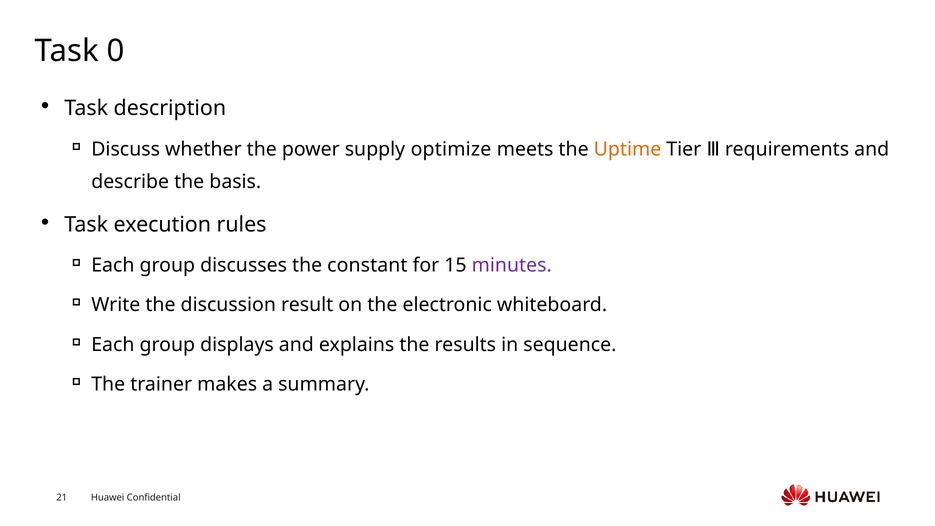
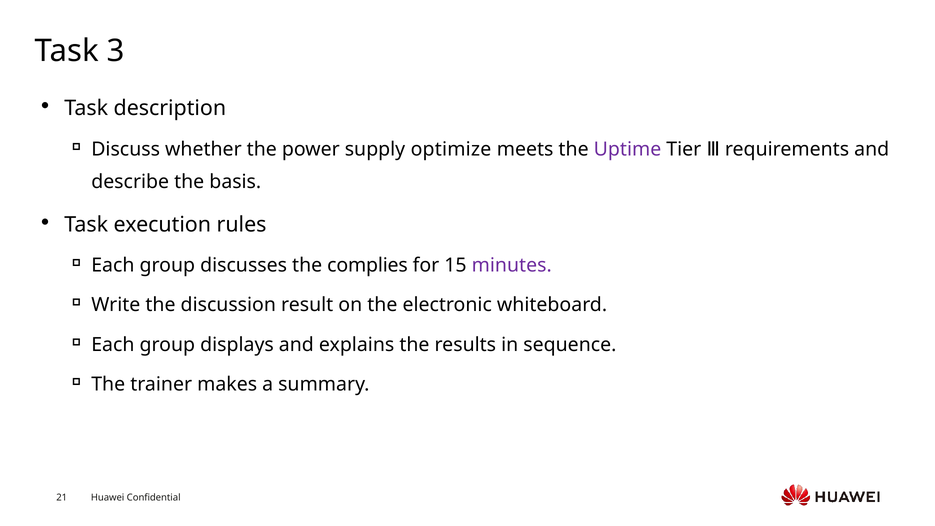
0: 0 -> 3 (116, 51)
Uptime colour: orange -> purple (627, 149)
constant: constant -> complies (368, 265)
